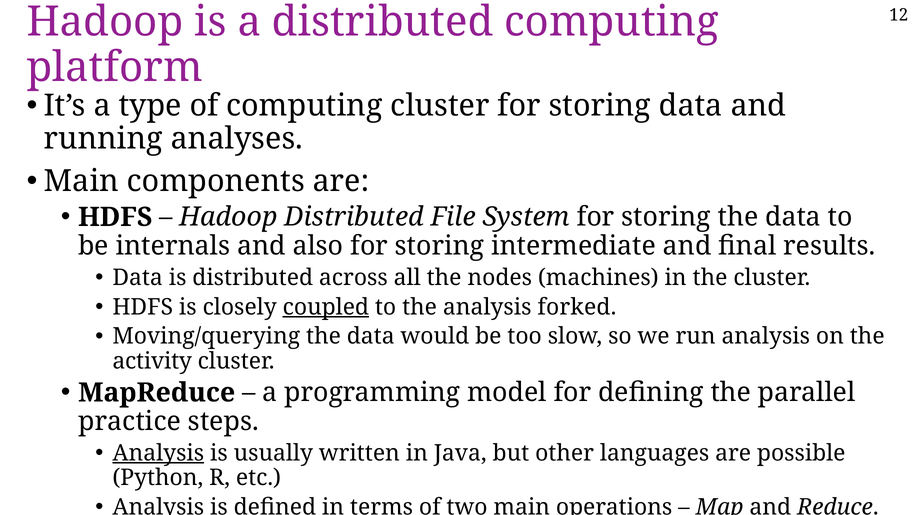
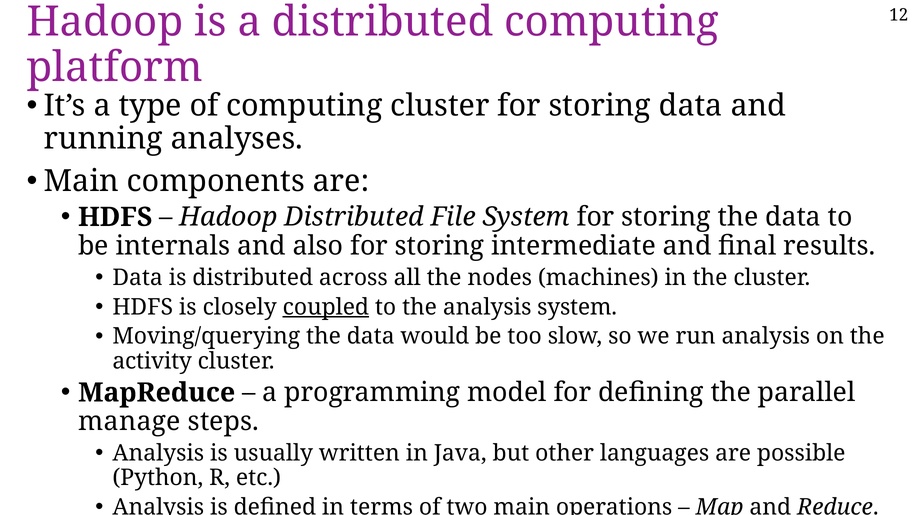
analysis forked: forked -> system (577, 307)
practice: practice -> manage (130, 421)
Analysis underline: present -> none (158, 453)
